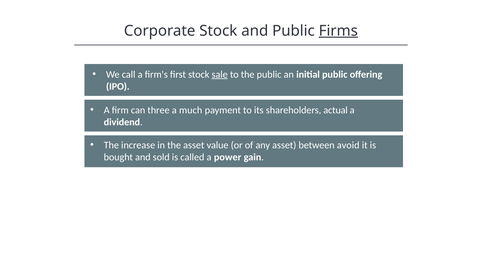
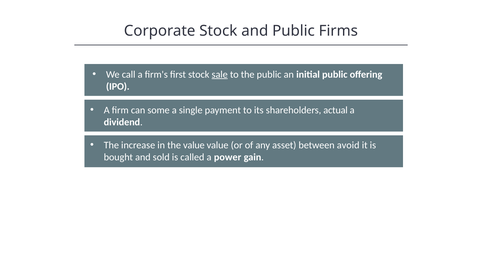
Firms underline: present -> none (338, 31)
three: three -> some (159, 110)
much: much -> single (191, 110)
the asset: asset -> value (194, 145)
